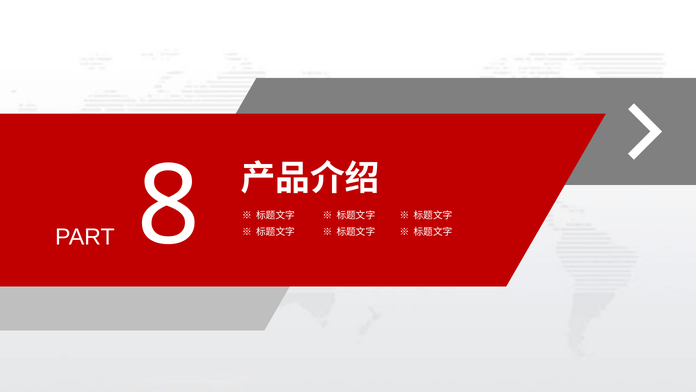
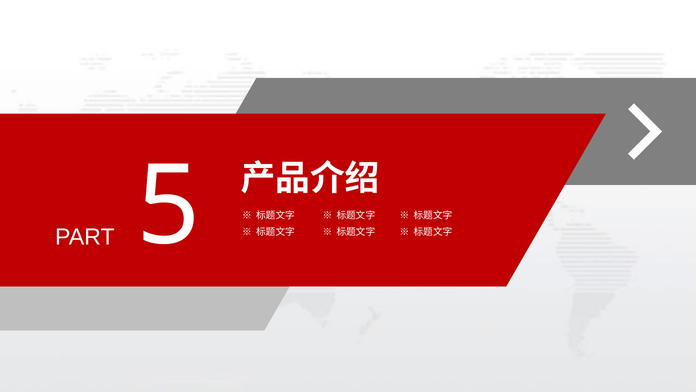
8: 8 -> 5 (168, 206)
